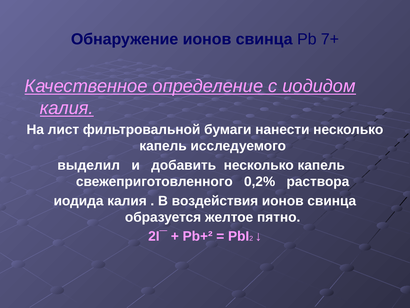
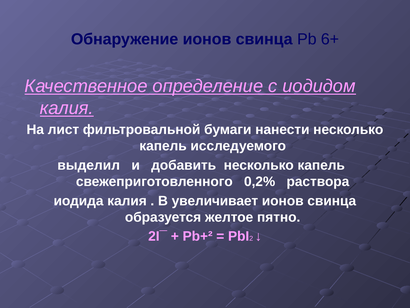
7+: 7+ -> 6+ (330, 39)
воздействия: воздействия -> увеличивает (215, 200)
